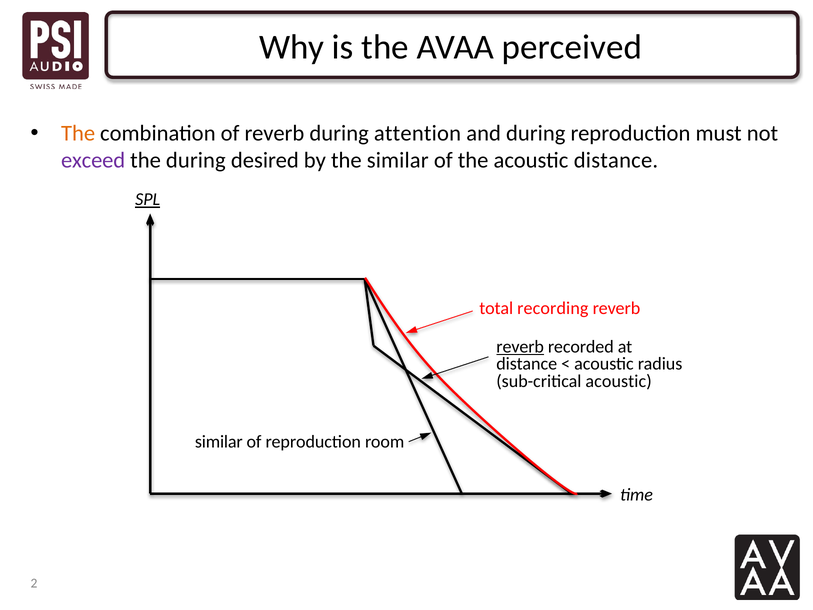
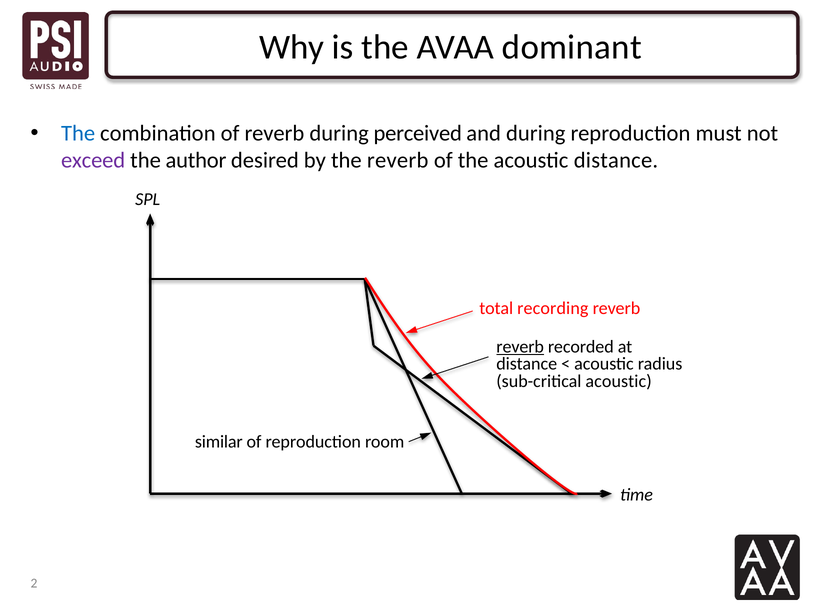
perceived: perceived -> dominant (572, 47)
The colour: orange -> blue (78, 133)
attention: attention -> perceived (418, 133)
the during: during -> author (196, 160)
the similar: similar -> reverb (398, 160)
SPL underline: present -> none (148, 199)
